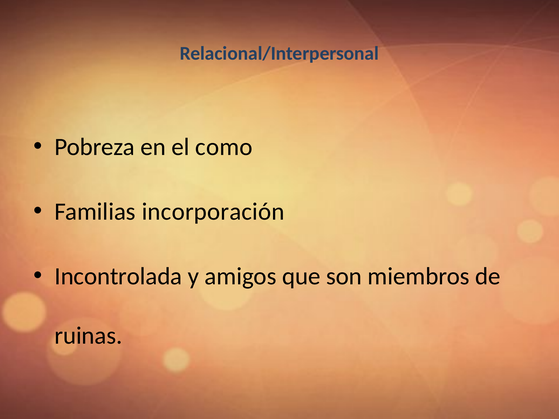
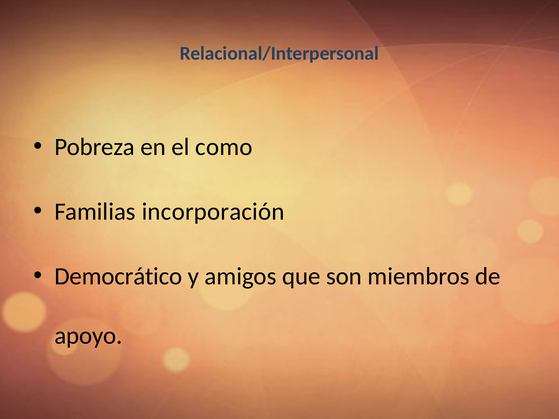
Incontrolada: Incontrolada -> Democrático (118, 276)
ruinas: ruinas -> apoyo (88, 336)
